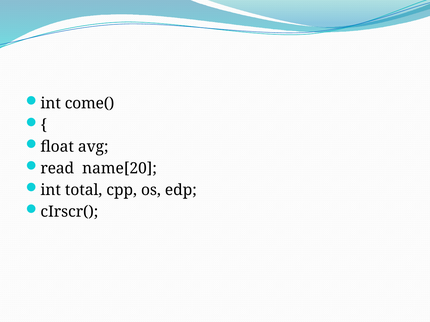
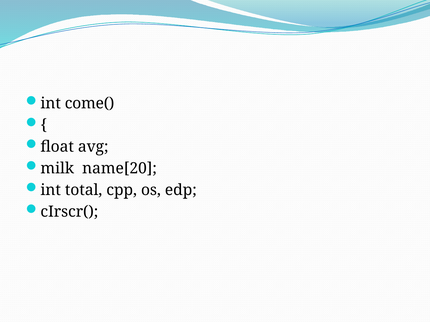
read: read -> milk (57, 169)
